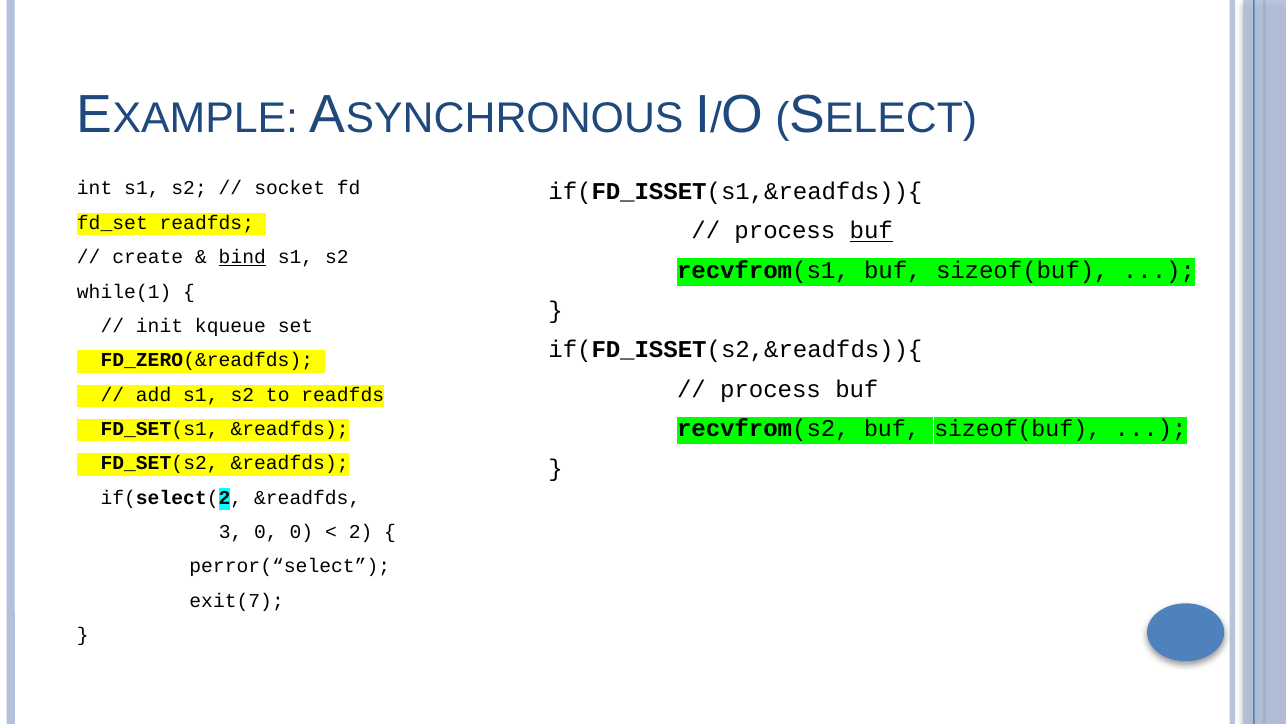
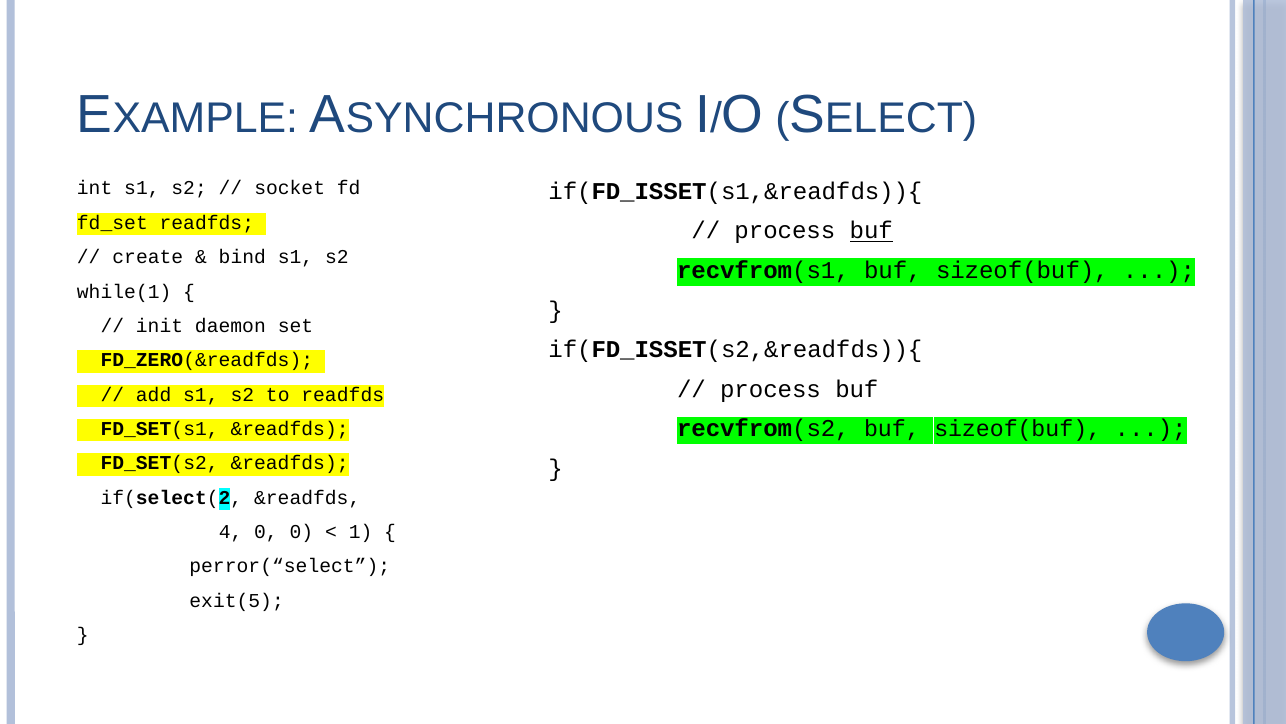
bind underline: present -> none (242, 257)
kqueue: kqueue -> daemon (230, 326)
3: 3 -> 4 (231, 532)
2: 2 -> 1 (361, 532)
exit(7: exit(7 -> exit(5 (237, 600)
